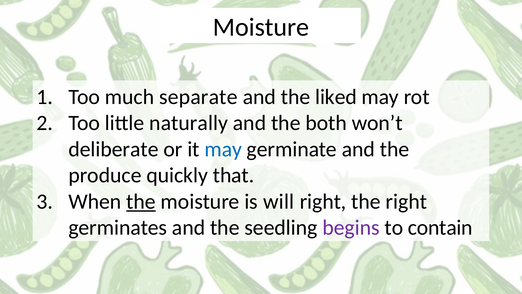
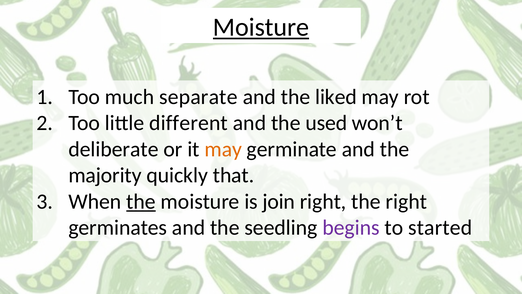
Moisture underline: none -> present (261, 27)
naturally: naturally -> different (189, 123)
both: both -> used (326, 123)
may colour: blue -> orange (223, 149)
produce: produce -> majority (105, 175)
will: will -> join (279, 201)
contain: contain -> started (440, 227)
